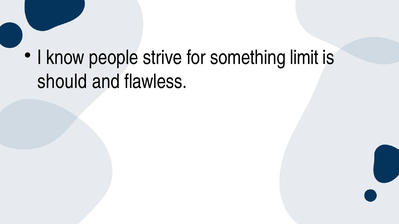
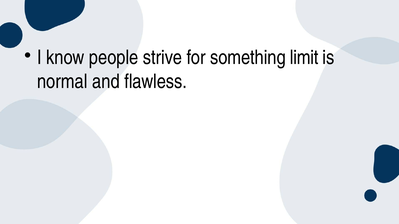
should: should -> normal (62, 82)
